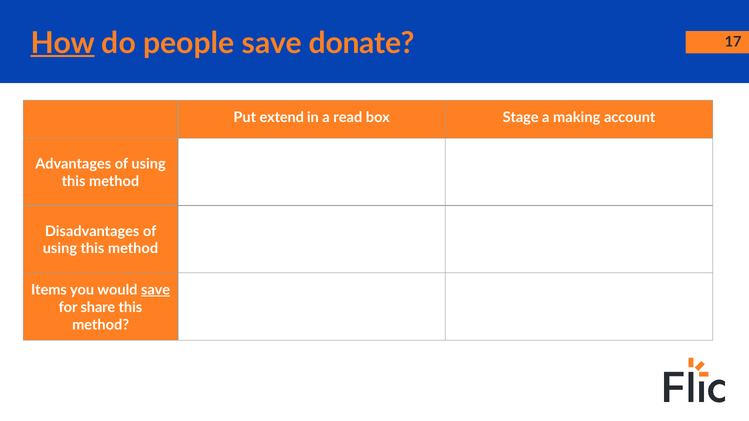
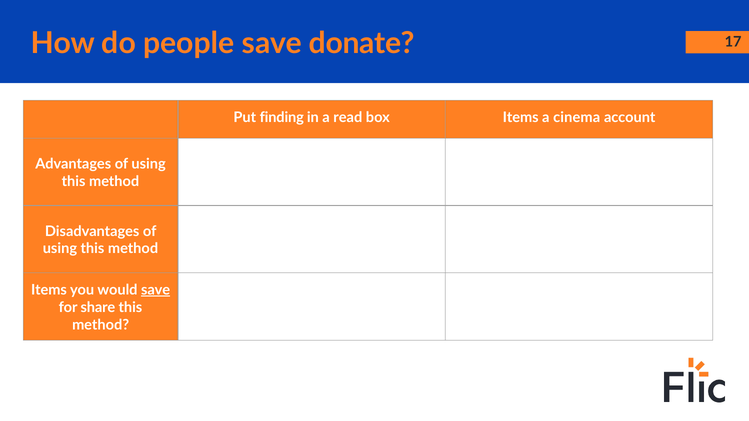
How underline: present -> none (63, 43)
extend: extend -> finding (282, 117)
box Stage: Stage -> Items (521, 117)
making: making -> cinema (577, 117)
